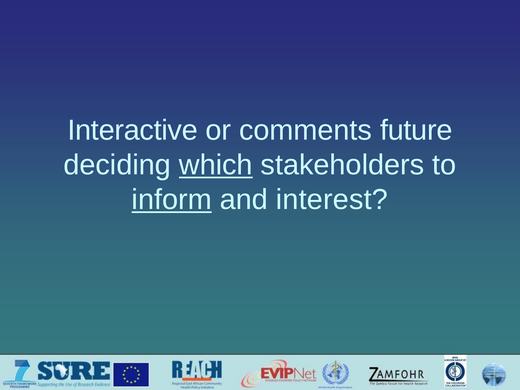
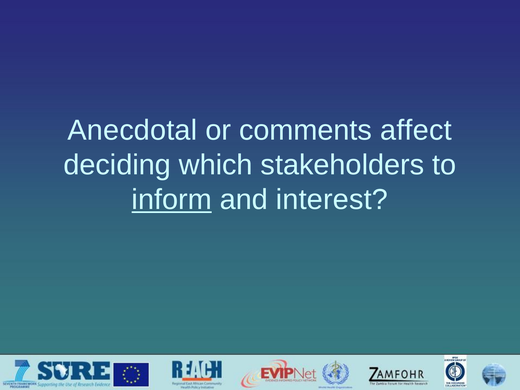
Interactive: Interactive -> Anecdotal (132, 130)
future: future -> affect (416, 130)
which underline: present -> none (216, 165)
